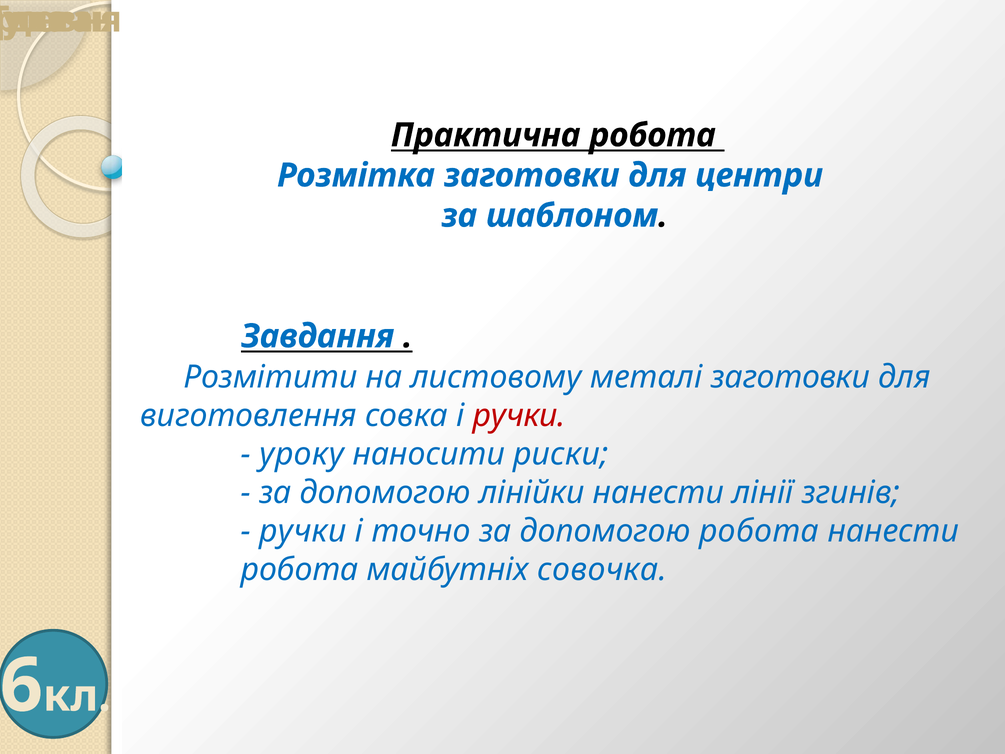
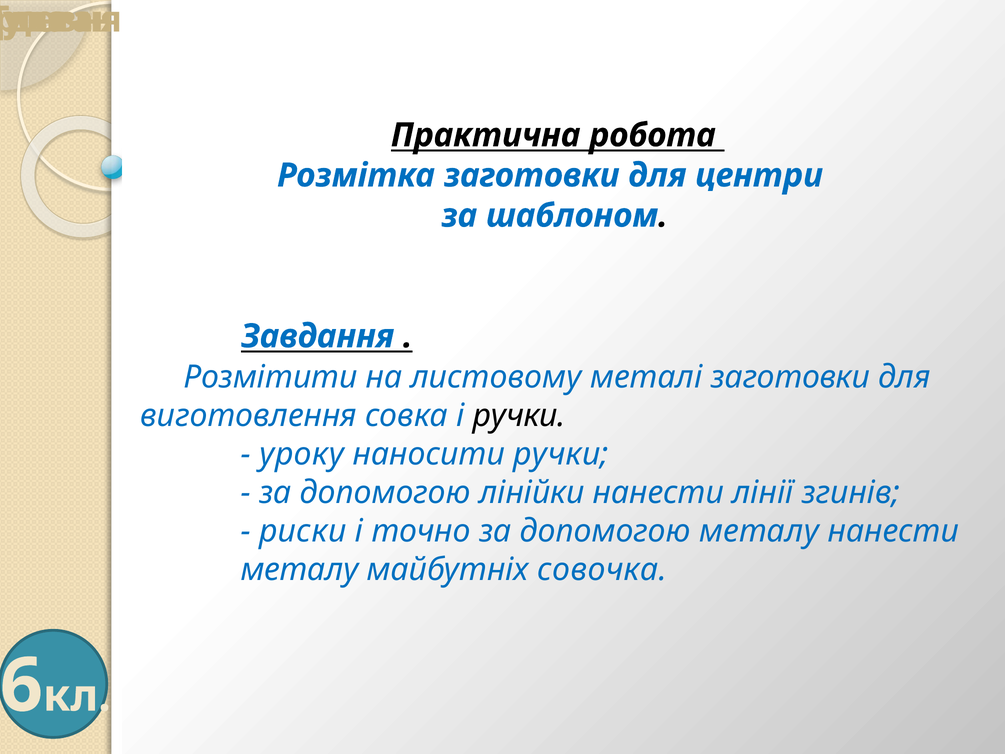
ручки colour: red -> black (519, 416)
наносити риски: риски -> ручки (561, 454)
ручки: ручки -> риски (303, 531)
допомогою робота: робота -> металу (759, 531)
робота: робота -> металу (300, 570)
